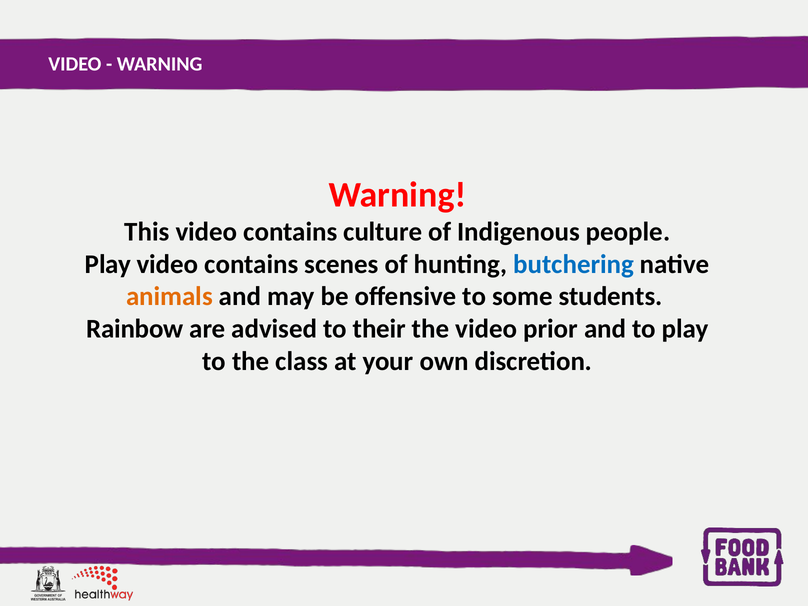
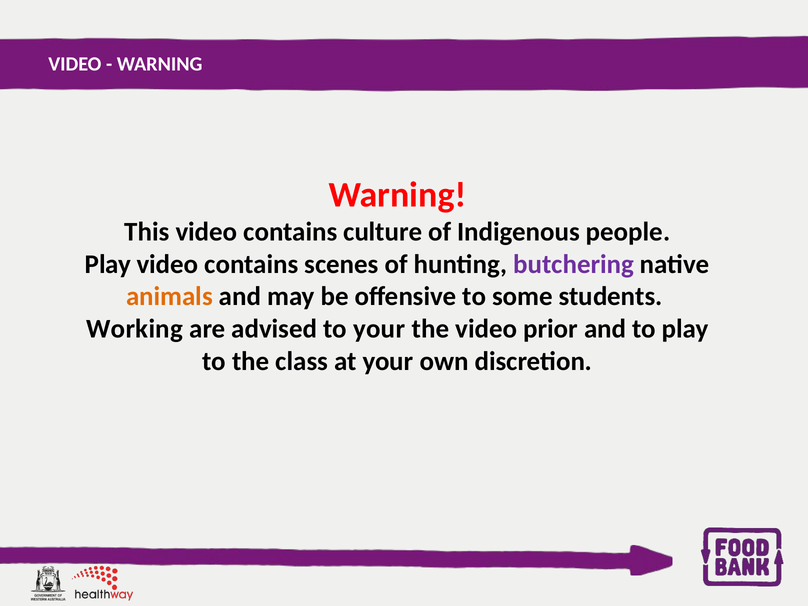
butchering colour: blue -> purple (574, 264)
Rainbow: Rainbow -> Working (134, 329)
to their: their -> your (379, 329)
